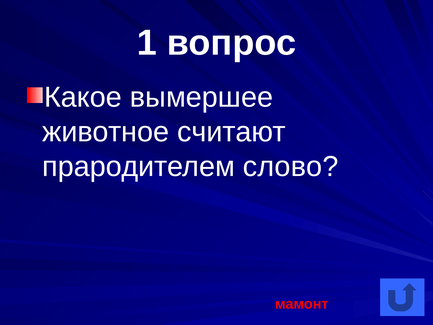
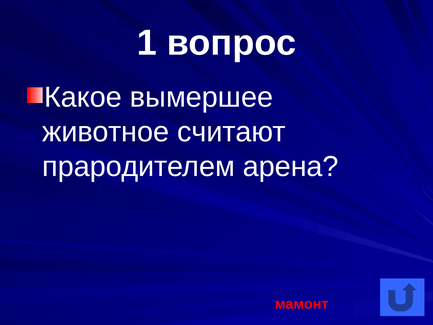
слово: слово -> арена (291, 167)
